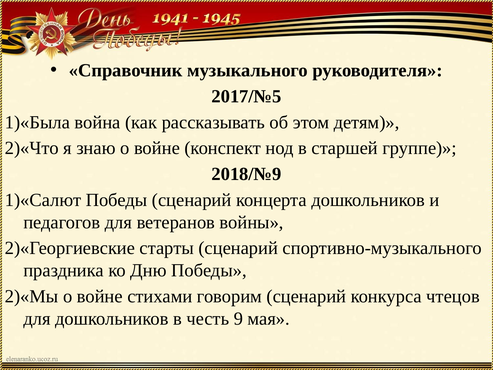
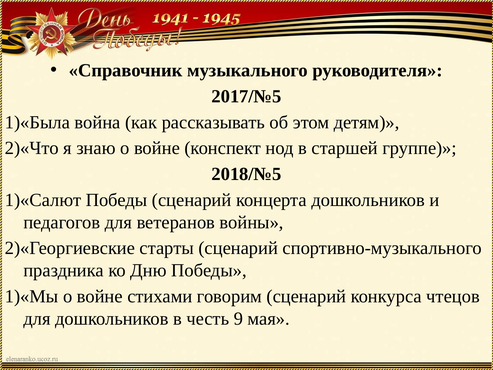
2018/№9: 2018/№9 -> 2018/№5 (246, 174)
2)«Мы: 2)«Мы -> 1)«Мы (32, 296)
